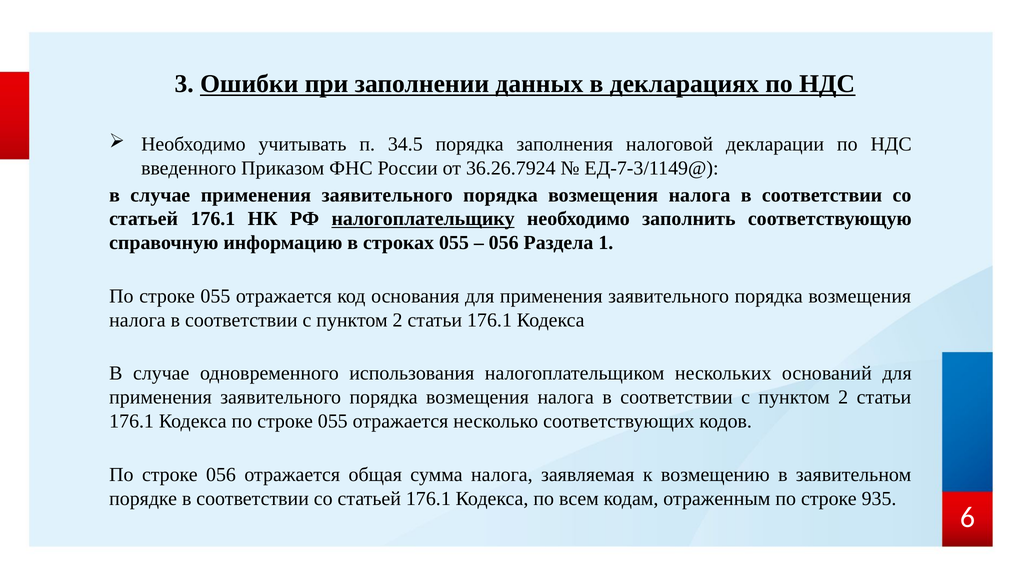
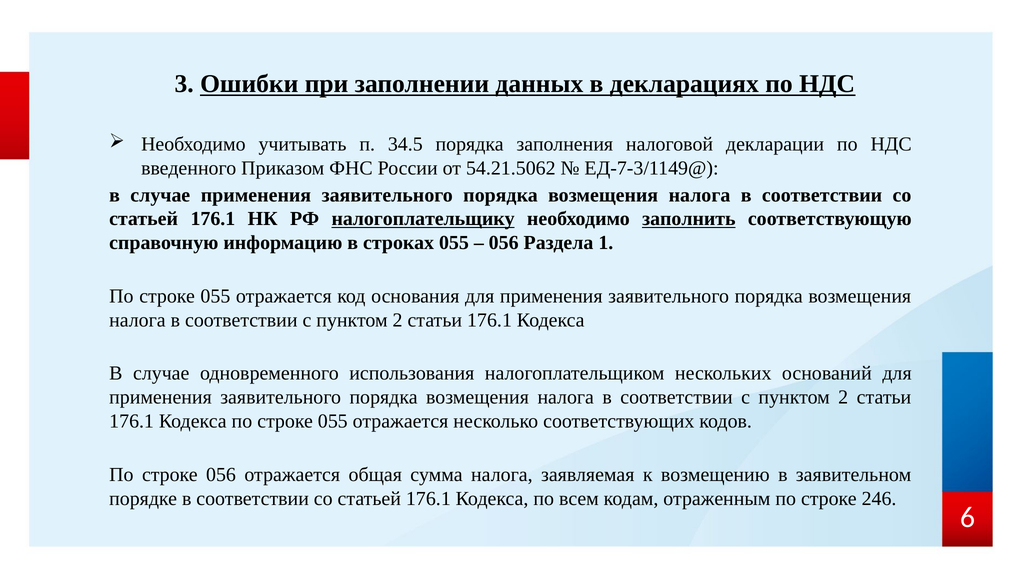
36.26.7924: 36.26.7924 -> 54.21.5062 (511, 168)
заполнить underline: none -> present (689, 219)
935: 935 -> 246 (879, 498)
